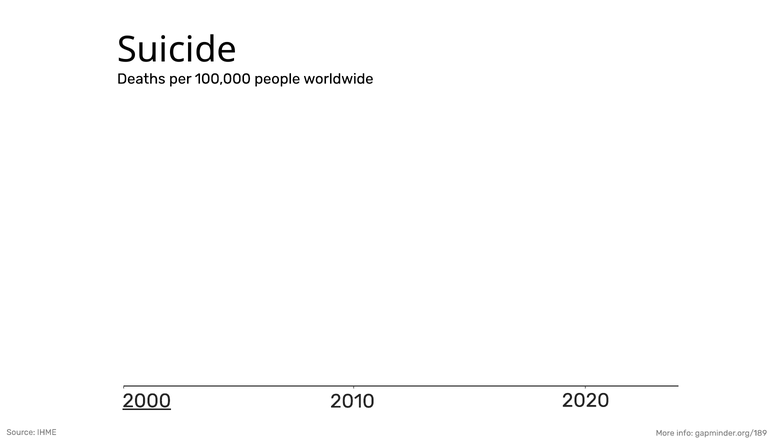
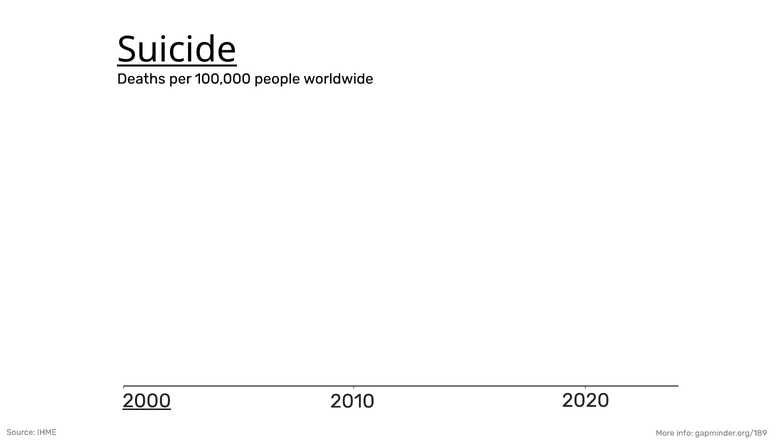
Suicide underline: none -> present (177, 50)
